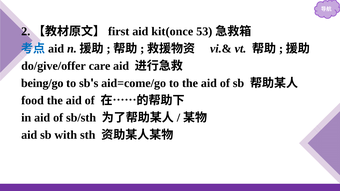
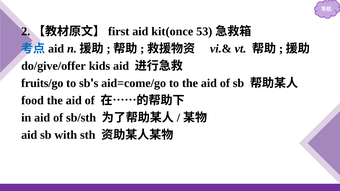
care: care -> kids (99, 66)
being/go: being/go -> fruits/go (42, 83)
